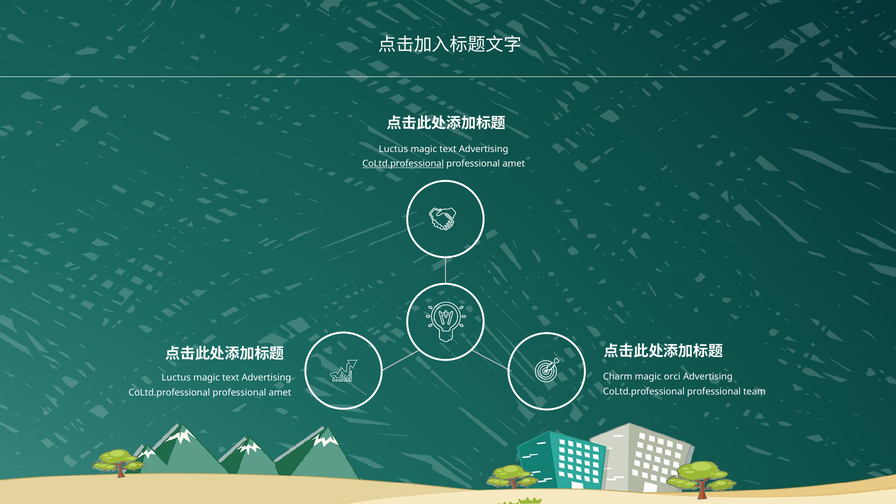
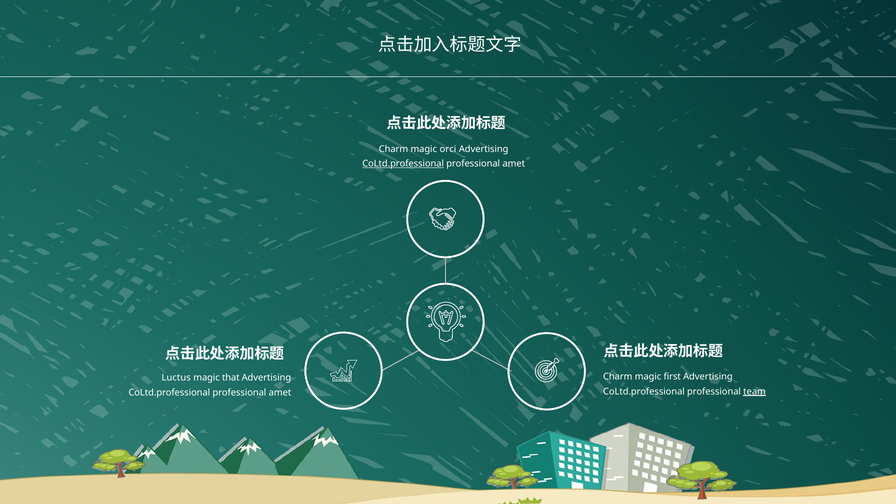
Luctus: Luctus -> Charm (393, 149)
text: text -> orci (448, 149)
orci: orci -> first (672, 377)
text: text -> that (231, 378)
team underline: none -> present (755, 392)
